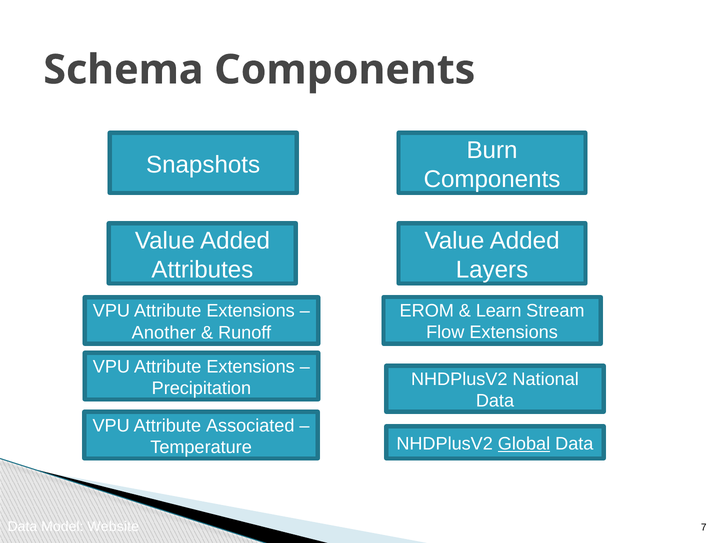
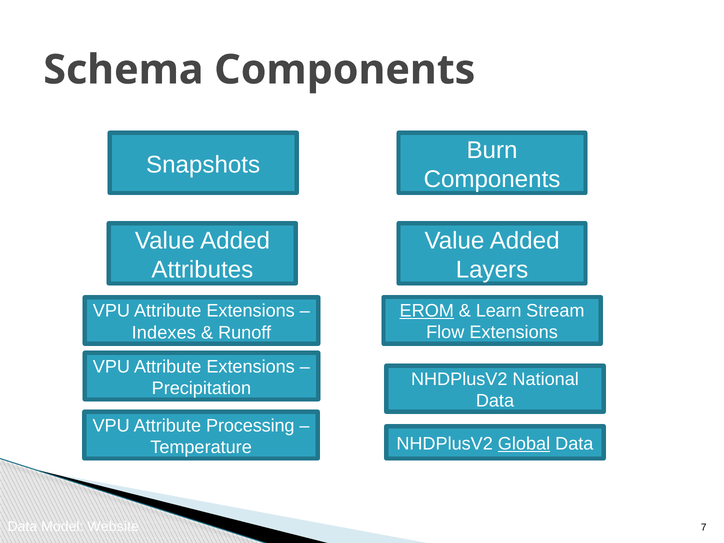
EROM underline: none -> present (427, 311)
Another: Another -> Indexes (164, 333)
Associated: Associated -> Processing (250, 426)
